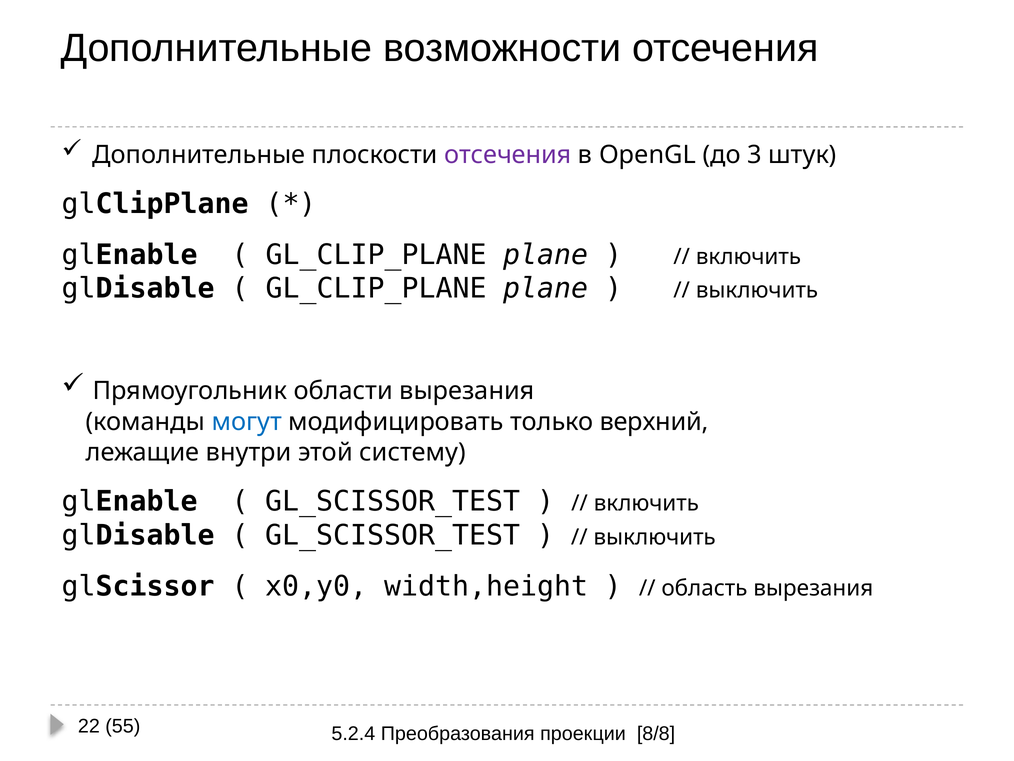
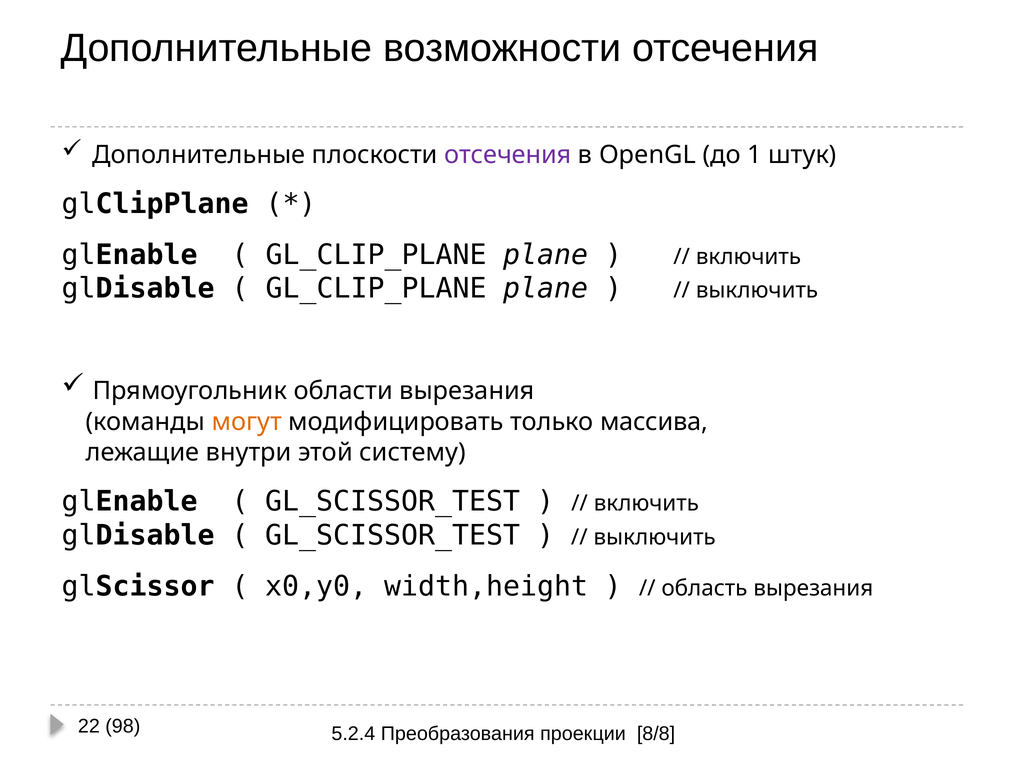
3: 3 -> 1 (755, 155)
могут colour: blue -> orange (247, 422)
верхний: верхний -> массива (654, 422)
55: 55 -> 98 (123, 726)
